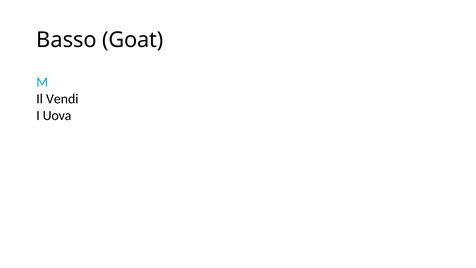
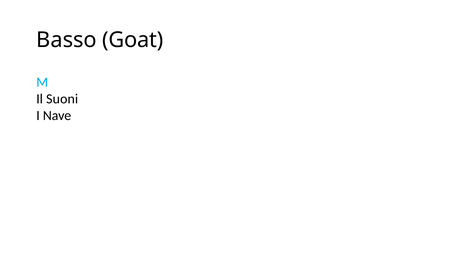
Vendi: Vendi -> Suoni (62, 99)
Uova: Uova -> Nave (57, 116)
